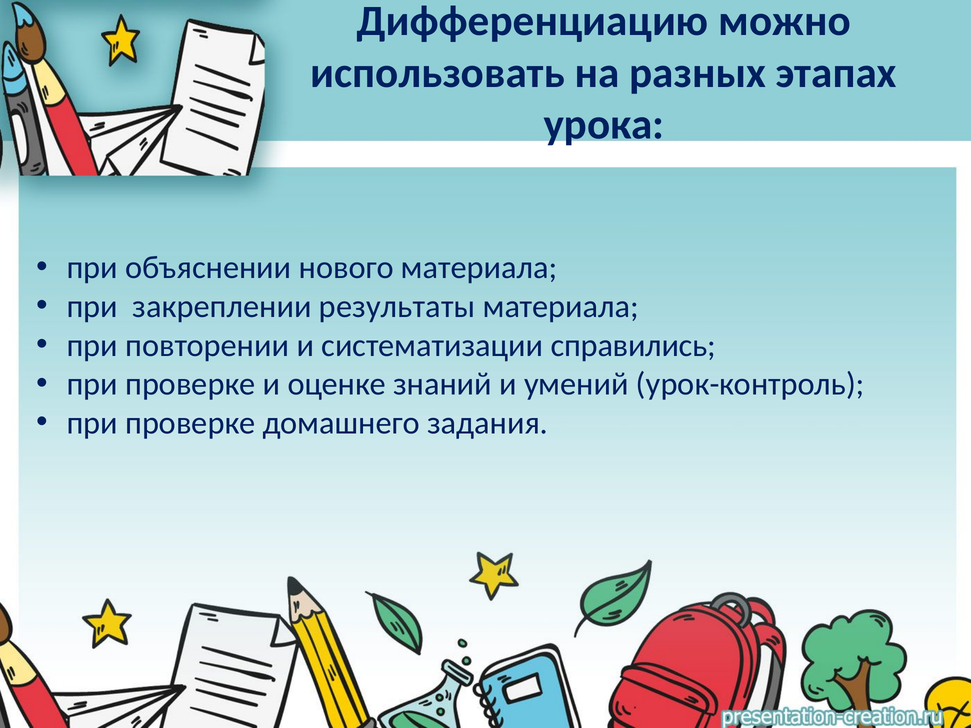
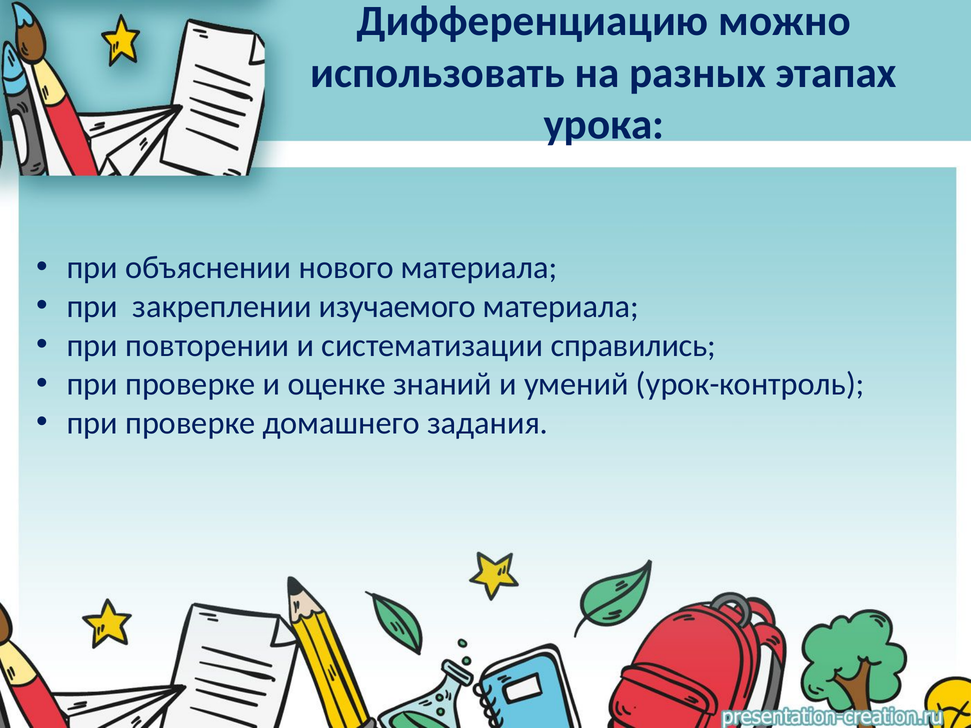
результаты: результаты -> изучаемого (397, 307)
